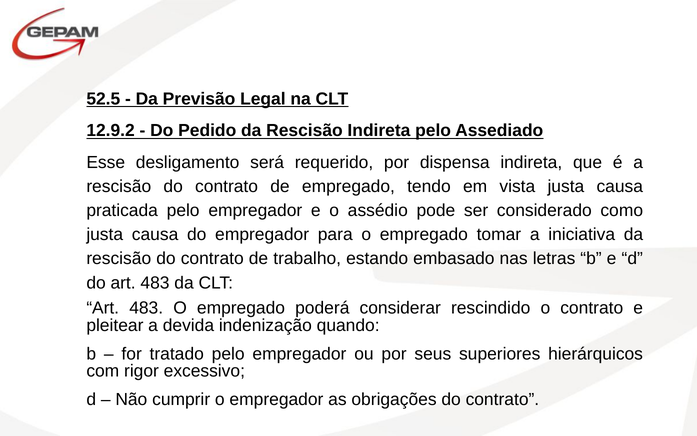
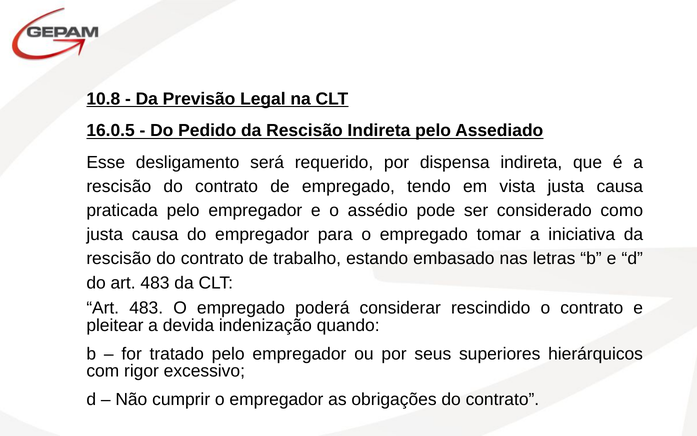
52.5: 52.5 -> 10.8 (103, 99)
12.9.2: 12.9.2 -> 16.0.5 (111, 131)
